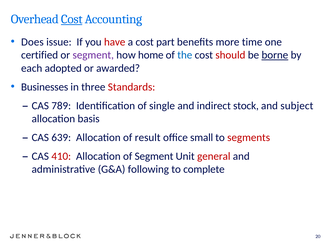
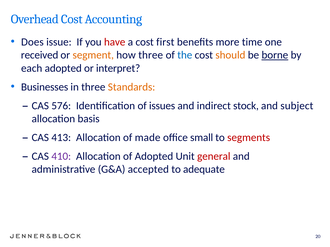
Cost underline: present -> none (72, 19)
part: part -> first (165, 42)
certified: certified -> received (40, 55)
segment colour: purple -> orange (93, 55)
how home: home -> three (151, 55)
should colour: red -> orange (230, 55)
awarded: awarded -> interpret (118, 68)
Standards colour: red -> orange (132, 87)
789: 789 -> 576 (61, 106)
single: single -> issues (162, 106)
639: 639 -> 413 (61, 138)
result: result -> made (148, 138)
410 colour: red -> purple (61, 156)
of Segment: Segment -> Adopted (154, 156)
following: following -> accepted (148, 170)
complete: complete -> adequate (204, 170)
